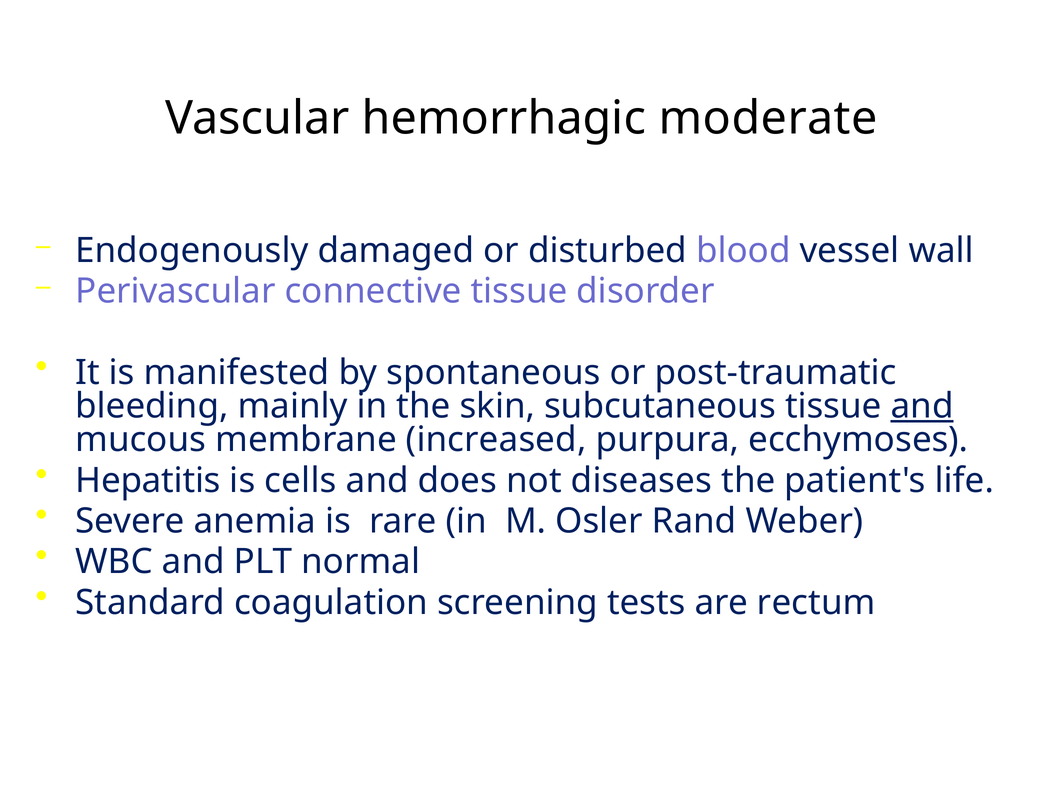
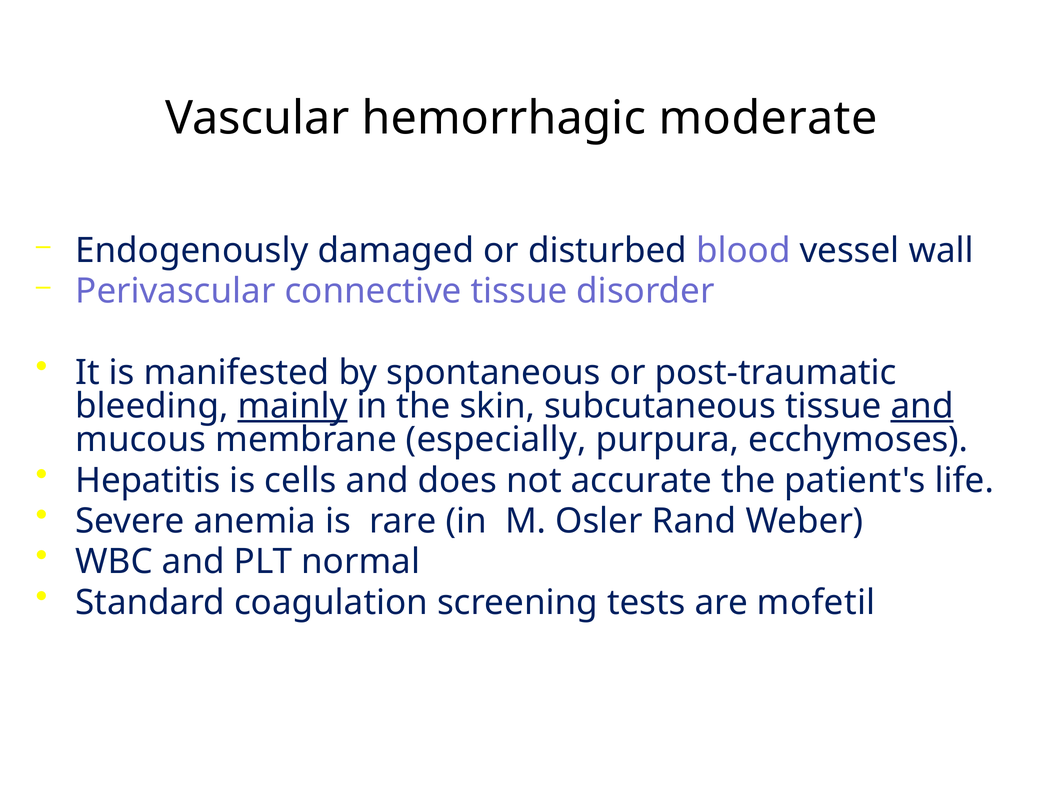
mainly underline: none -> present (293, 406)
increased: increased -> especially (496, 439)
diseases: diseases -> accurate (642, 480)
rectum: rectum -> mofetil (816, 602)
